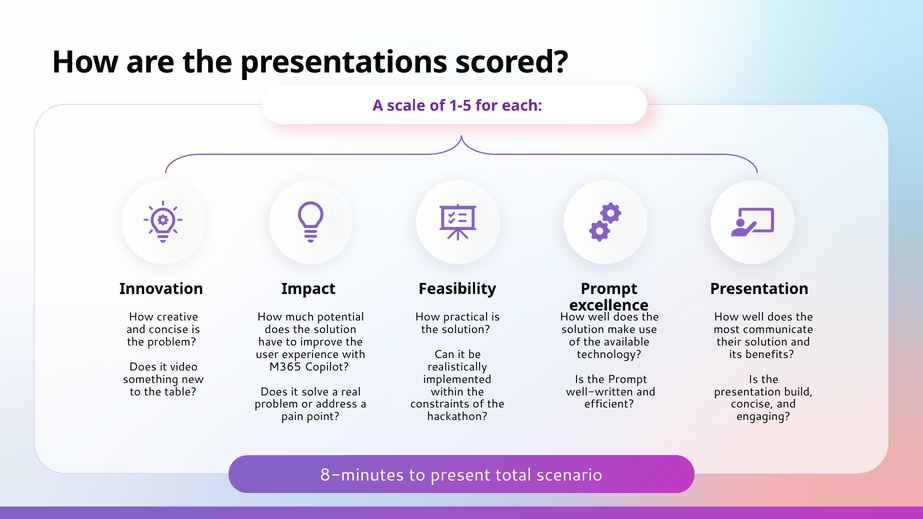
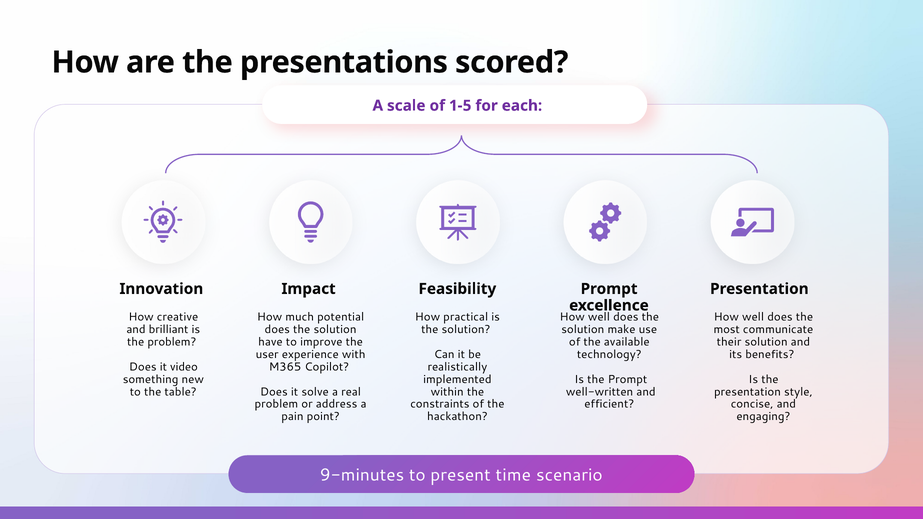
and concise: concise -> brilliant (169, 330)
build: build -> style (798, 392)
8-minutes: 8-minutes -> 9-minutes (362, 475)
total: total -> time (513, 475)
